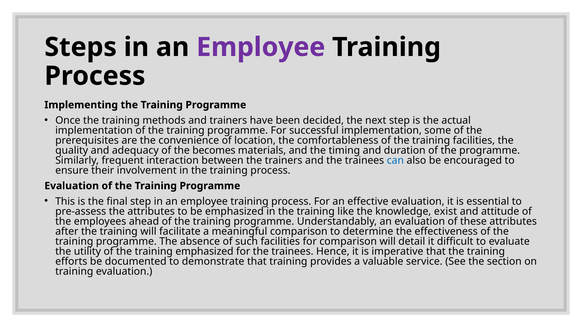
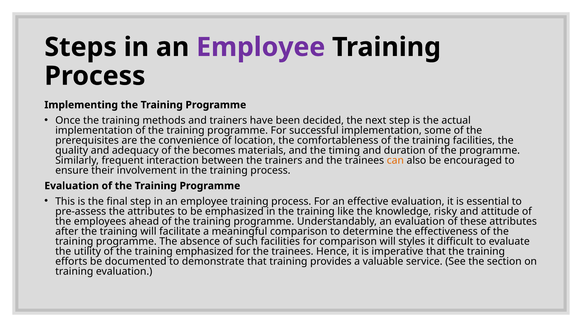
can colour: blue -> orange (395, 161)
exist: exist -> risky (445, 212)
detail: detail -> styles (412, 242)
